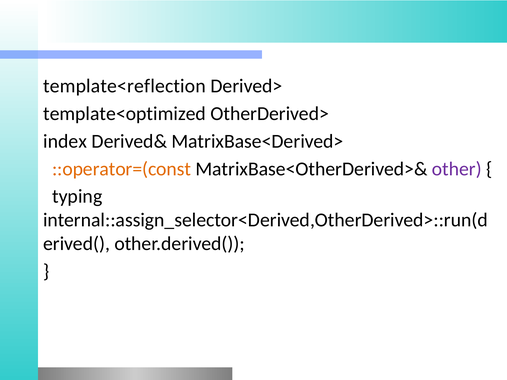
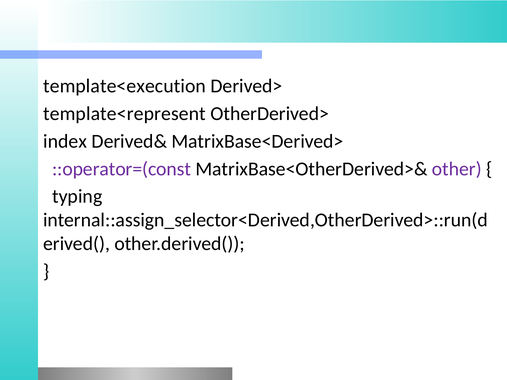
template<reflection: template<reflection -> template<execution (125, 86)
template<optimized: template<optimized -> template<represent (125, 114)
::operator=(const colour: orange -> purple (122, 169)
